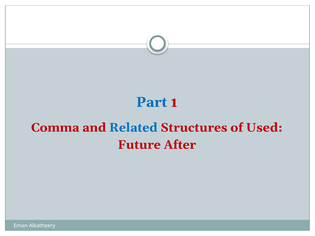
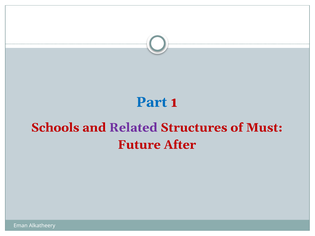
Comma: Comma -> Schools (55, 128)
Related colour: blue -> purple (133, 128)
Used: Used -> Must (264, 128)
